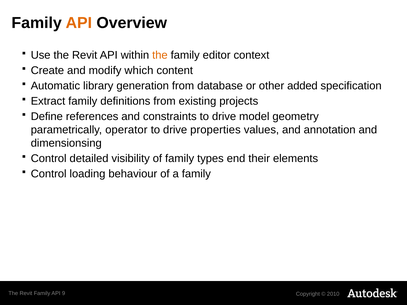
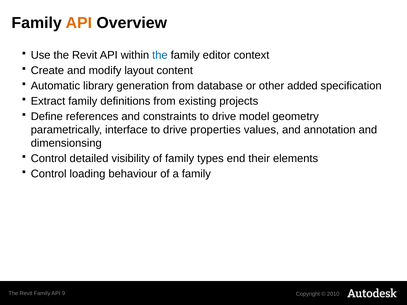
the colour: orange -> blue (160, 55)
which: which -> layout (139, 71)
operator: operator -> interface (126, 130)
